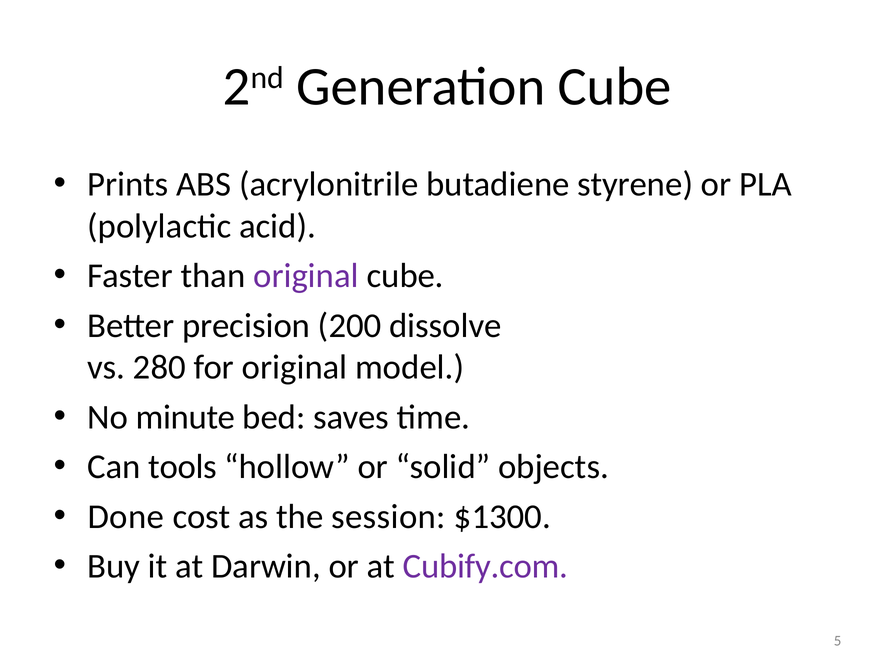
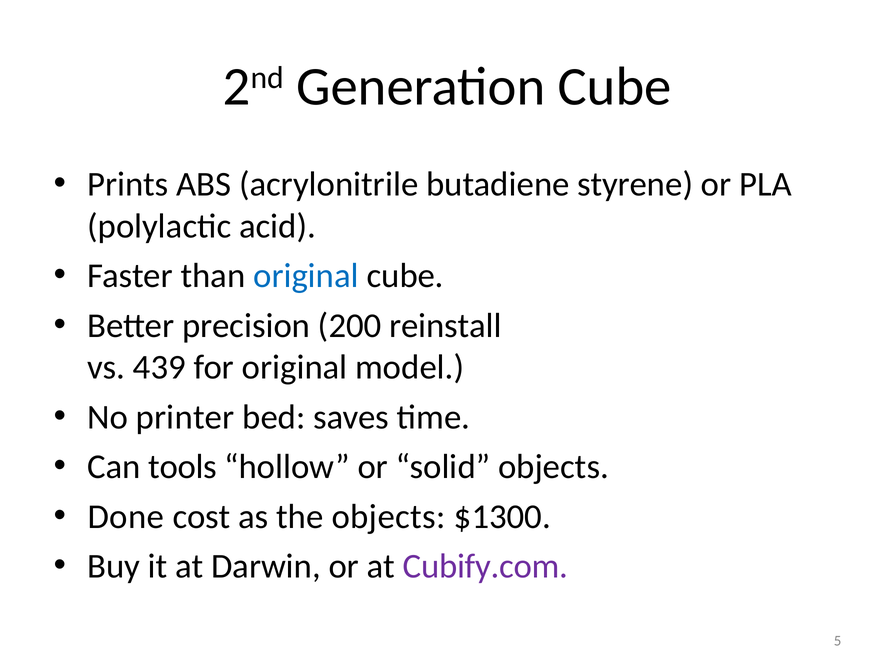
original colour: purple -> blue (306, 276)
dissolve: dissolve -> reinstall (445, 326)
280: 280 -> 439 (159, 368)
minute: minute -> printer (185, 417)
the session: session -> objects (389, 517)
